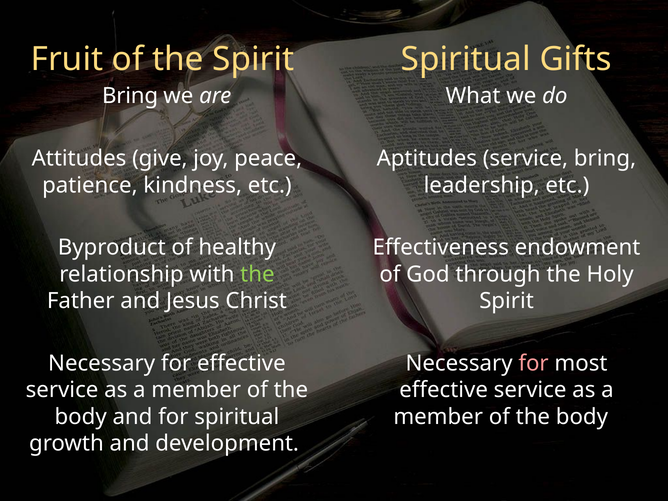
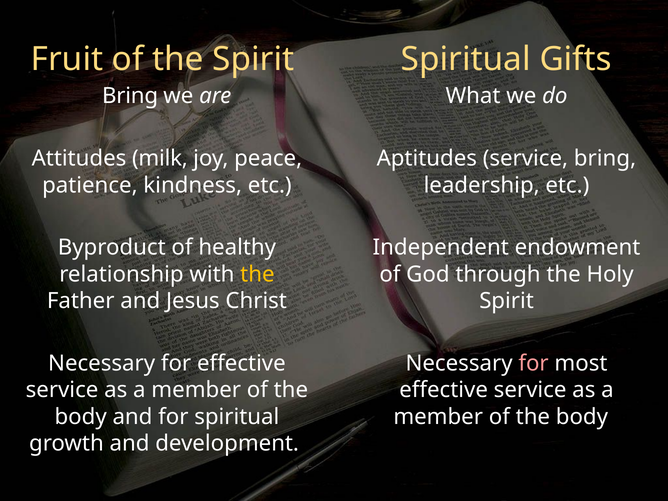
give: give -> milk (160, 158)
Effectiveness: Effectiveness -> Independent (441, 247)
the colour: light green -> yellow (257, 274)
